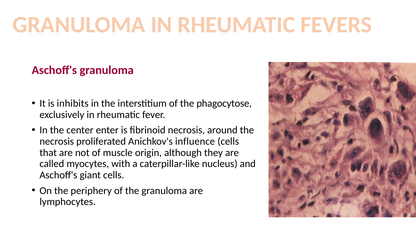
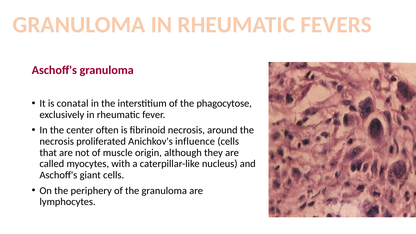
inhibits: inhibits -> conatal (73, 103)
enter: enter -> often (107, 130)
